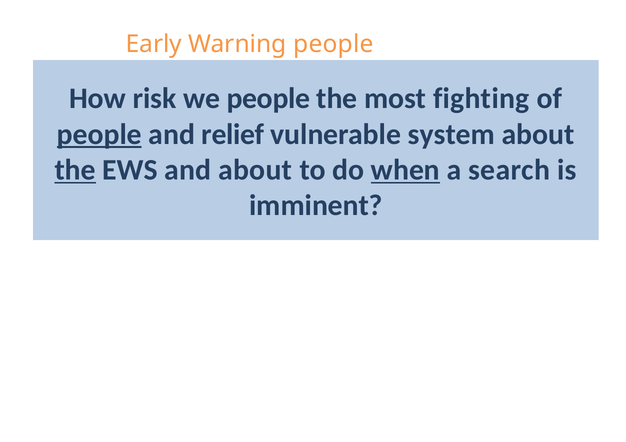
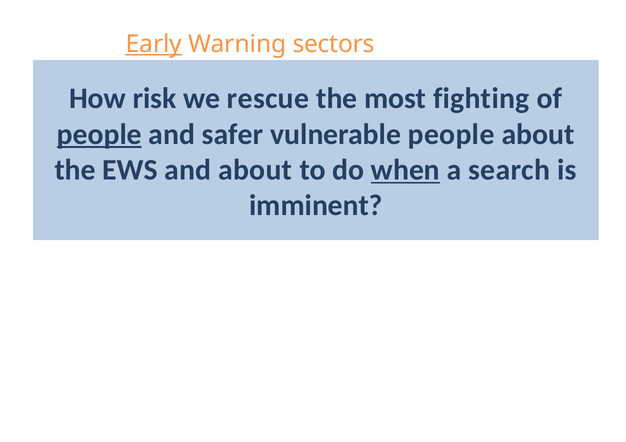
Early underline: none -> present (154, 44)
Warning people: people -> sectors (334, 44)
we people: people -> rescue (268, 99)
relief: relief -> safer (233, 134)
vulnerable system: system -> people (451, 134)
the underline: present -> none (75, 170)
